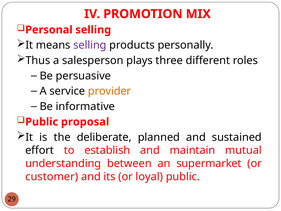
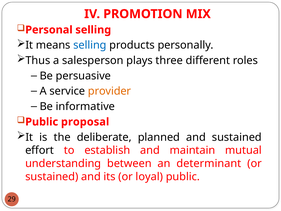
selling colour: purple -> blue (90, 45)
supermarket: supermarket -> determinant (209, 163)
customer: customer -> sustained (52, 176)
